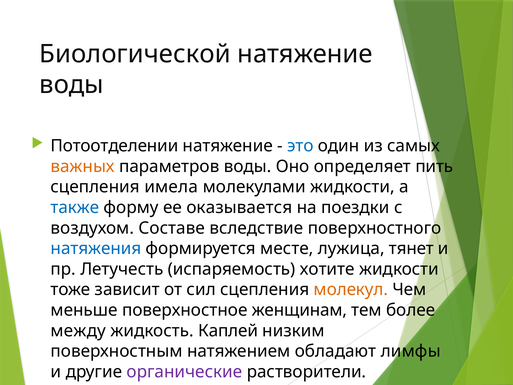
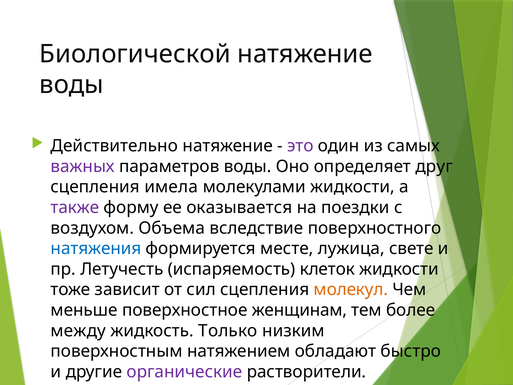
Потоотделении: Потоотделении -> Действительно (114, 146)
это colour: blue -> purple (300, 146)
важных colour: orange -> purple (83, 166)
пить: пить -> друг (434, 166)
также colour: blue -> purple (75, 207)
Составе: Составе -> Объема (172, 228)
тянет: тянет -> свете (411, 248)
хотите: хотите -> клеток (327, 269)
Каплей: Каплей -> Только (228, 330)
лимфы: лимфы -> быстро (411, 351)
